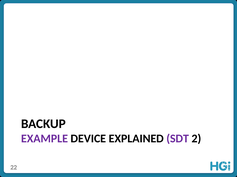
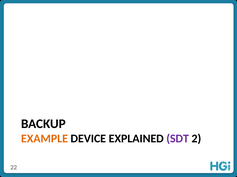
EXAMPLE colour: purple -> orange (45, 139)
